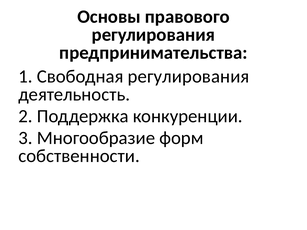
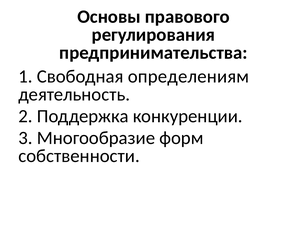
Свободная регулирования: регулирования -> определениям (188, 77)
